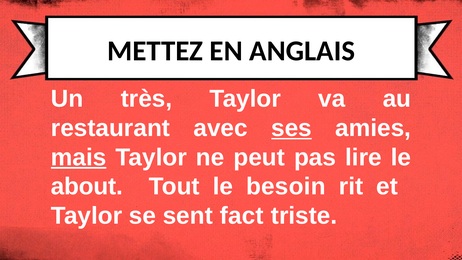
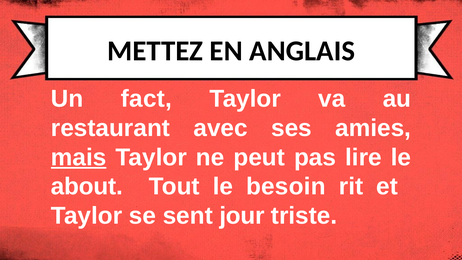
très: très -> fact (146, 99)
ses underline: present -> none (291, 128)
fact: fact -> jour (242, 216)
